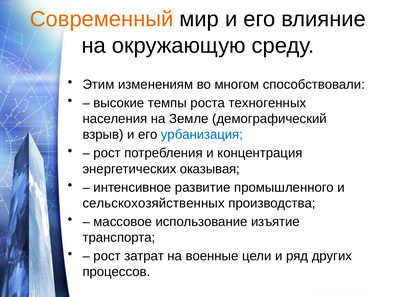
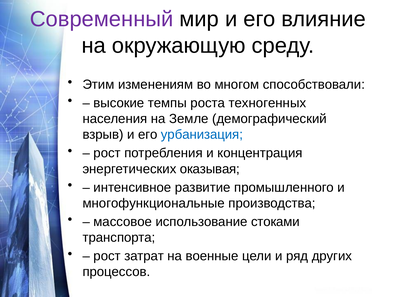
Современный colour: orange -> purple (102, 19)
сельскохозяйственных: сельскохозяйственных -> многофункциональные (154, 203)
изъятие: изъятие -> стоками (275, 221)
